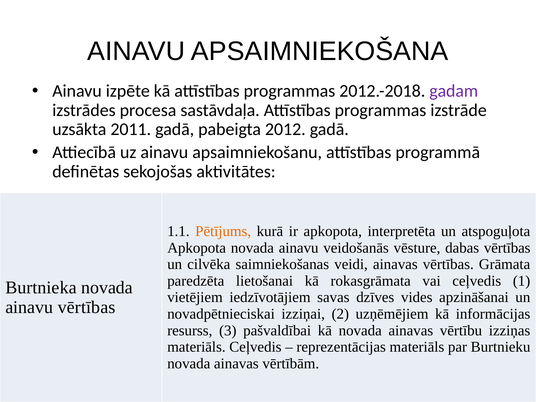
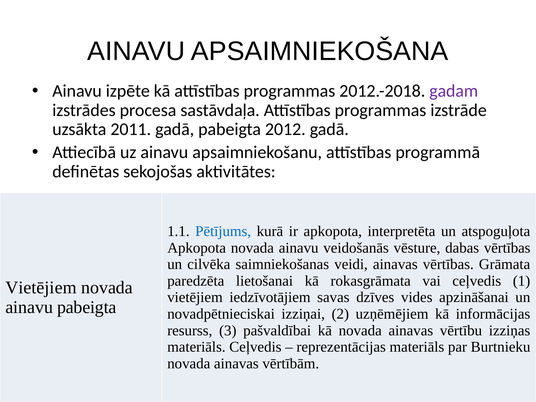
Pētījums colour: orange -> blue (223, 231)
Burtnieka: Burtnieka -> Vietējiem (41, 288)
ainavu vērtības: vērtības -> pabeigta (87, 307)
